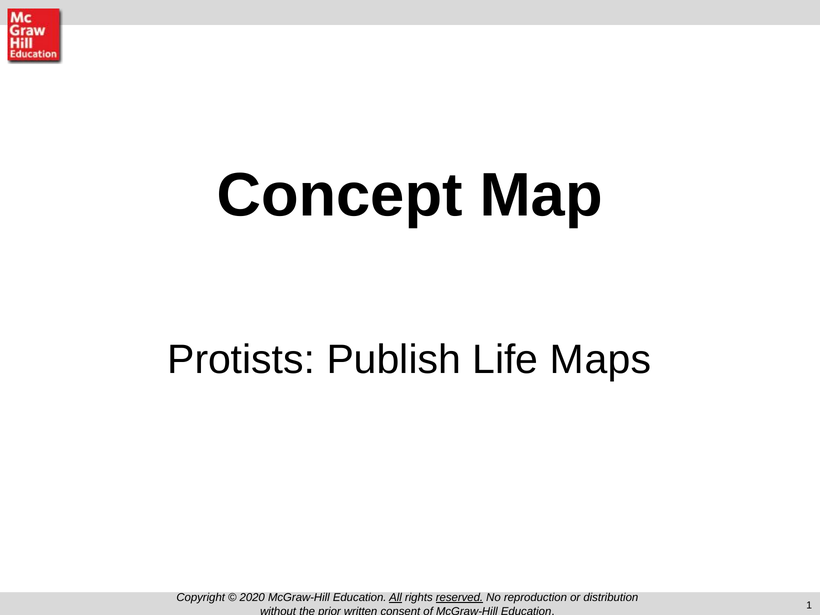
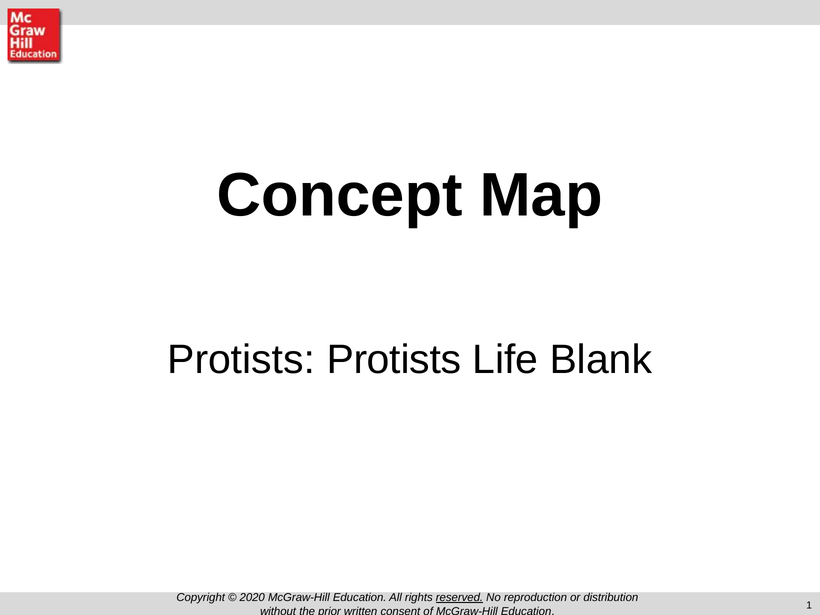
Protists Publish: Publish -> Protists (394, 359)
Maps: Maps -> Blank (601, 359)
All underline: present -> none (396, 598)
